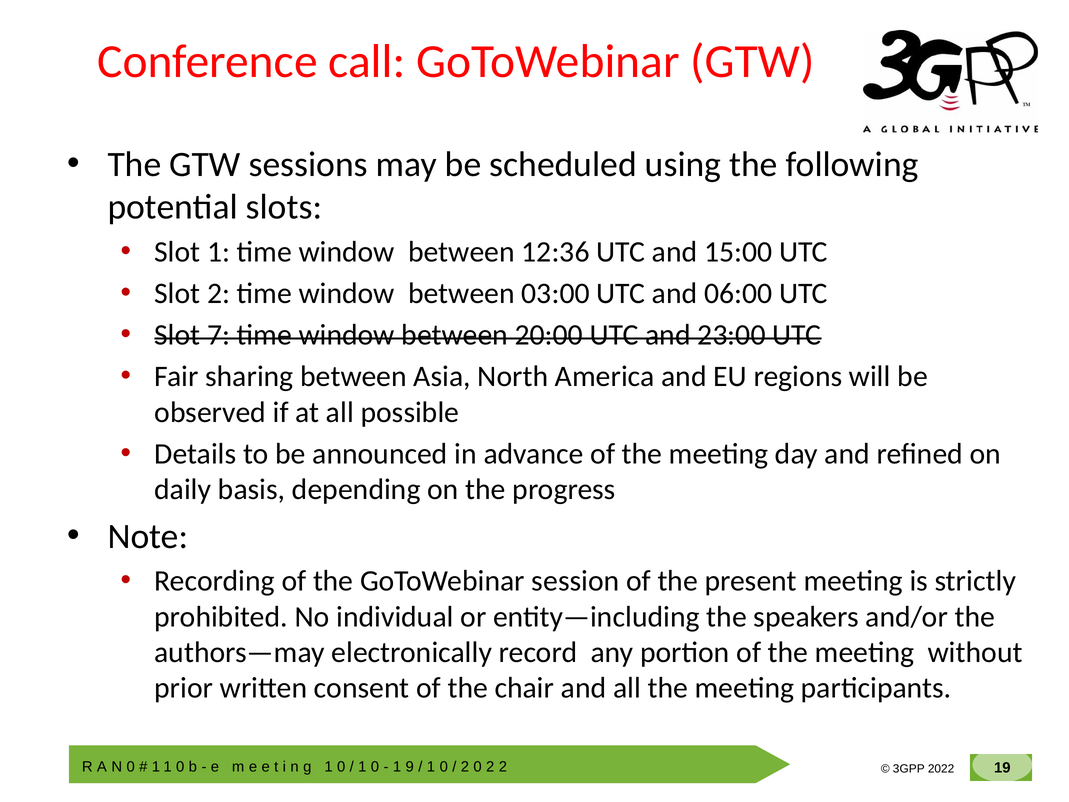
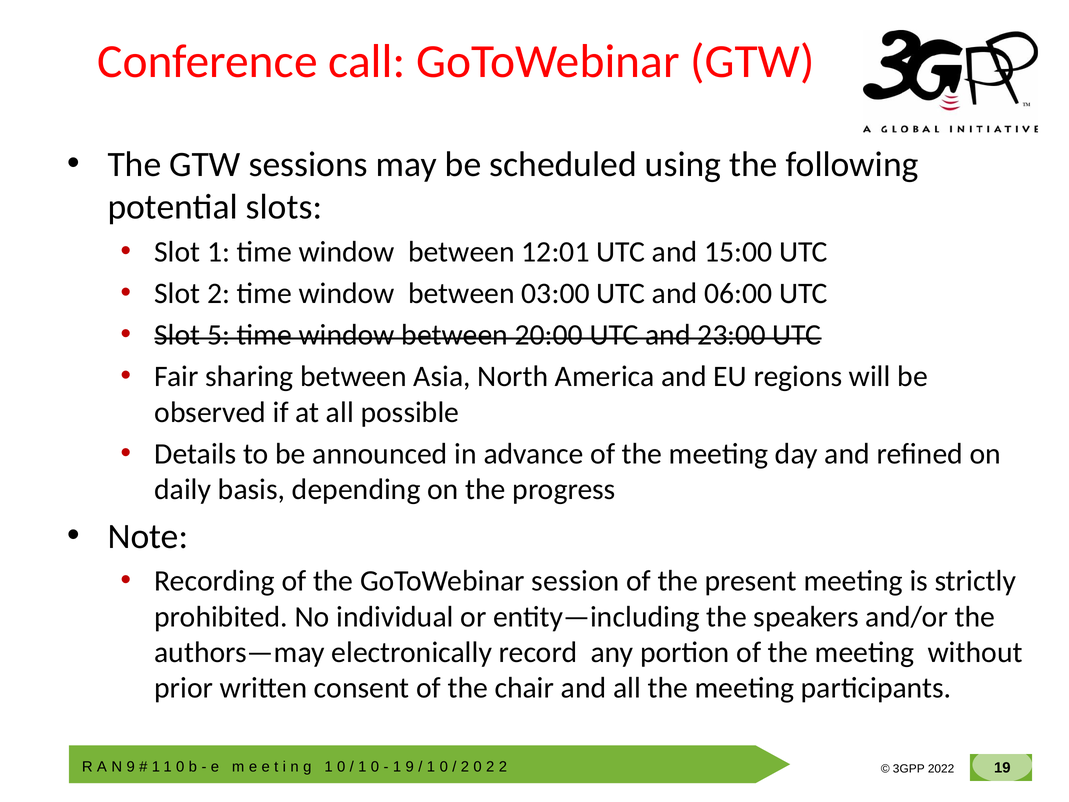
12:36: 12:36 -> 12:01 (556, 252)
7: 7 -> 5 (219, 335)
0: 0 -> 9 (131, 767)
